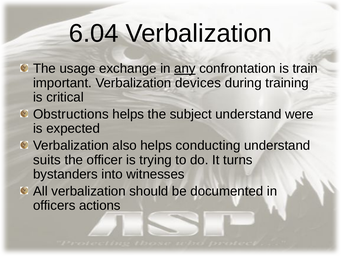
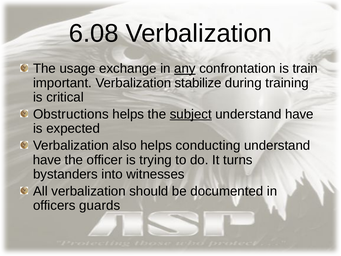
6.04: 6.04 -> 6.08 (94, 33)
devices: devices -> stabilize (198, 83)
subject underline: none -> present (191, 114)
were: were -> have (299, 114)
suits: suits -> have (47, 160)
actions: actions -> guards (100, 205)
